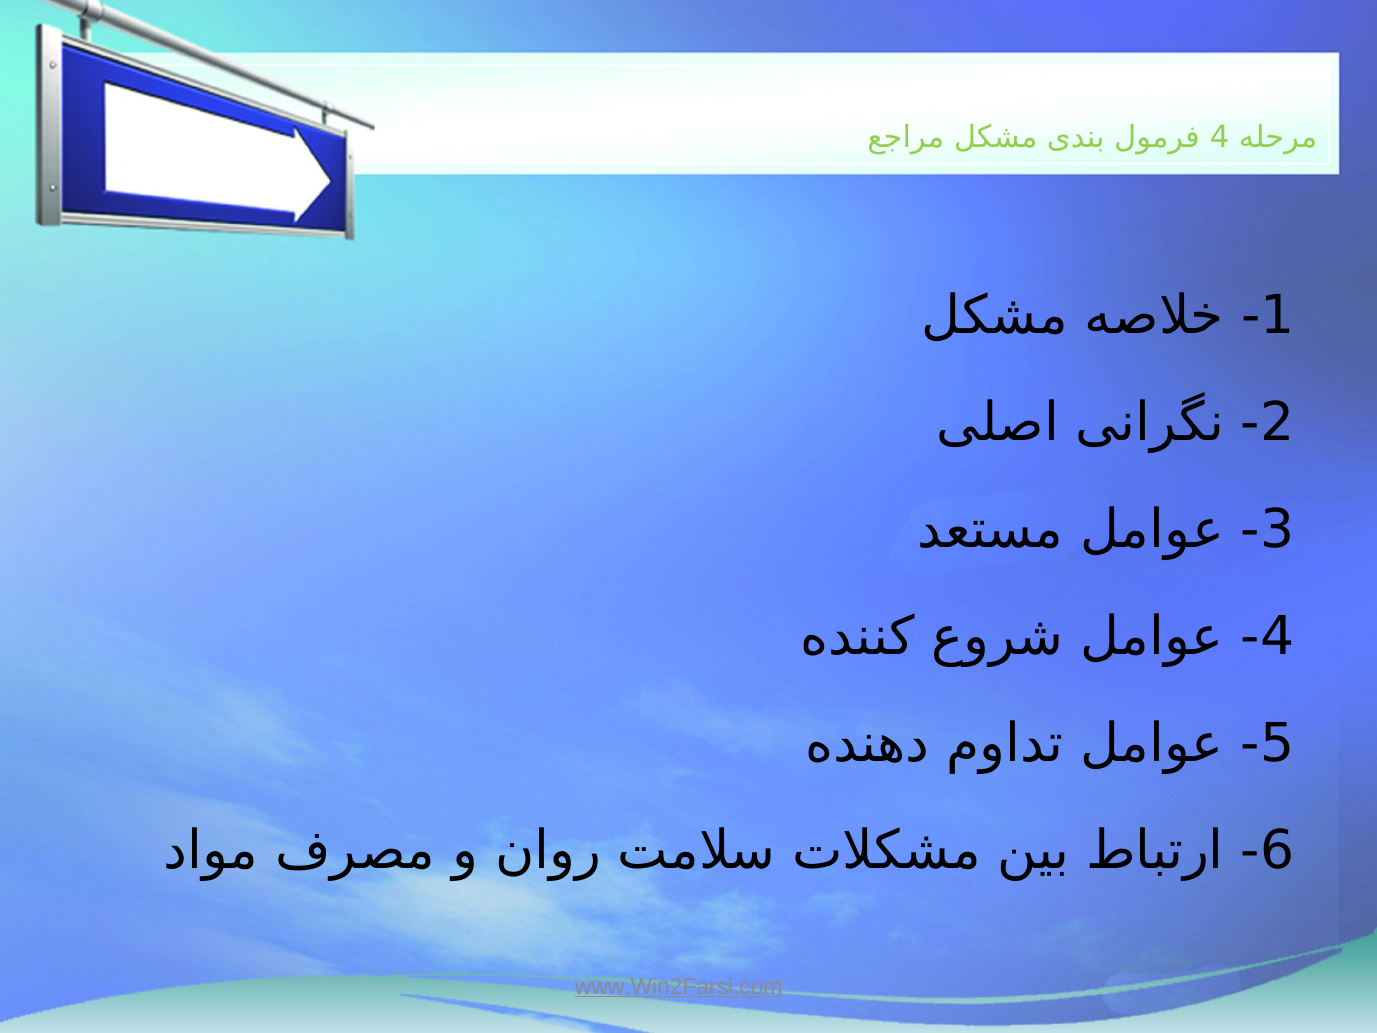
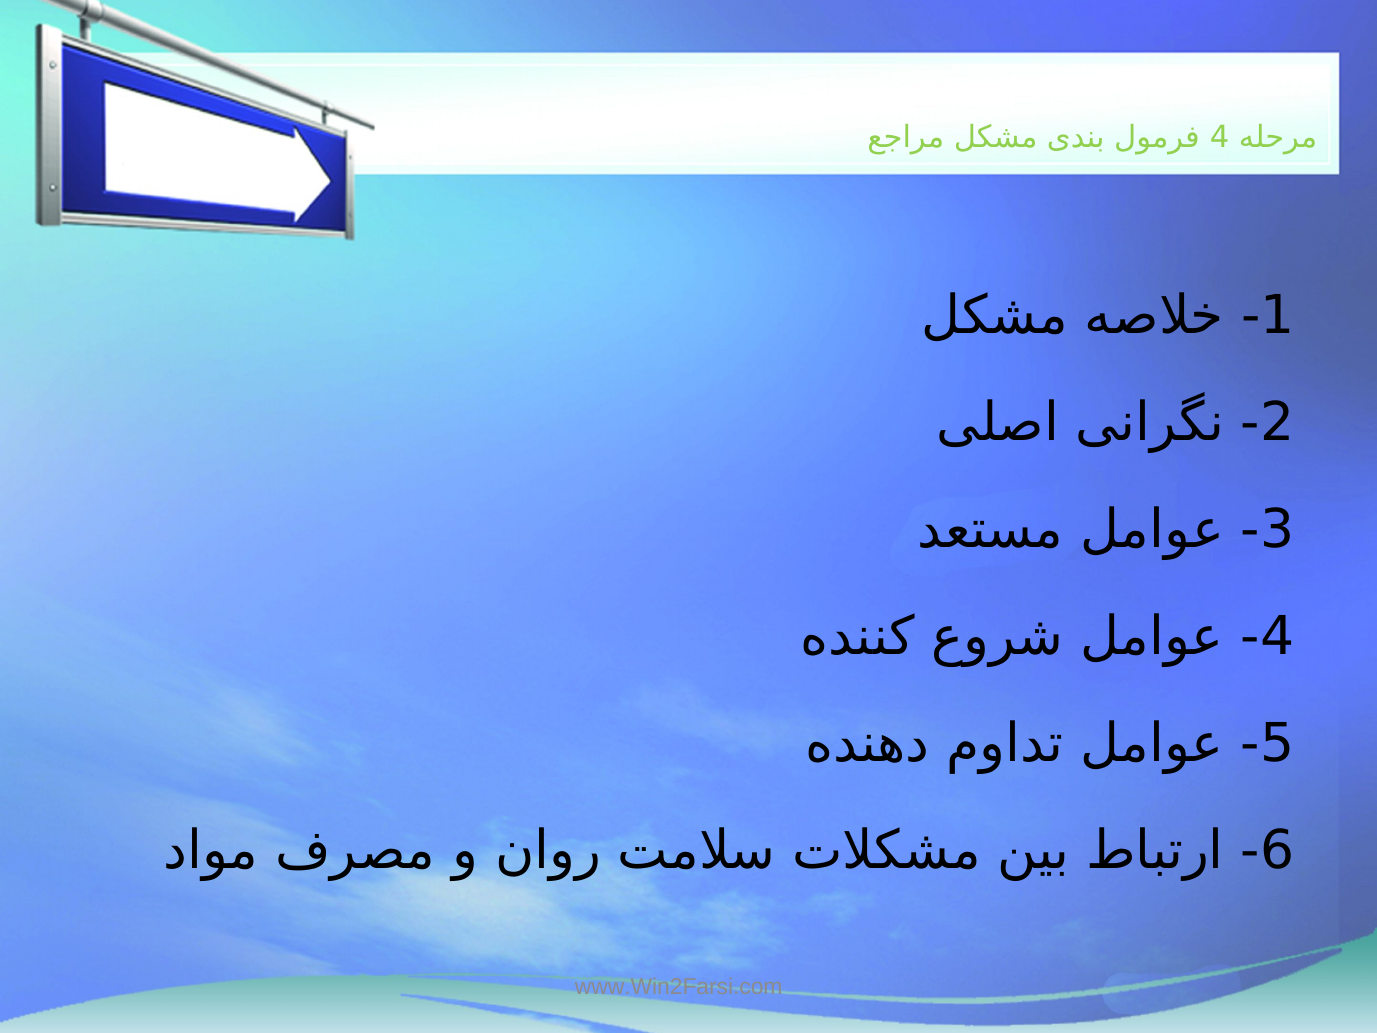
www.Win2Farsi.com underline: present -> none (679, 986)
